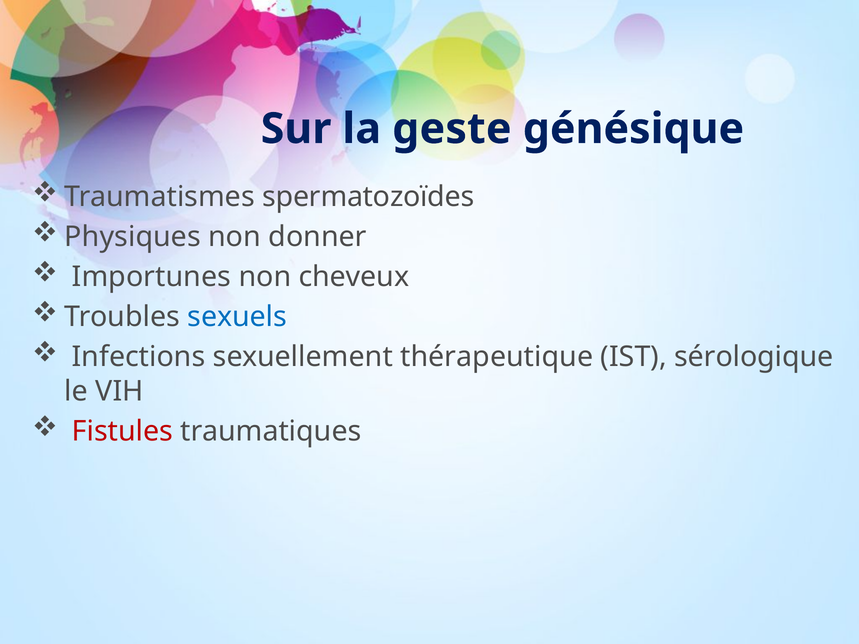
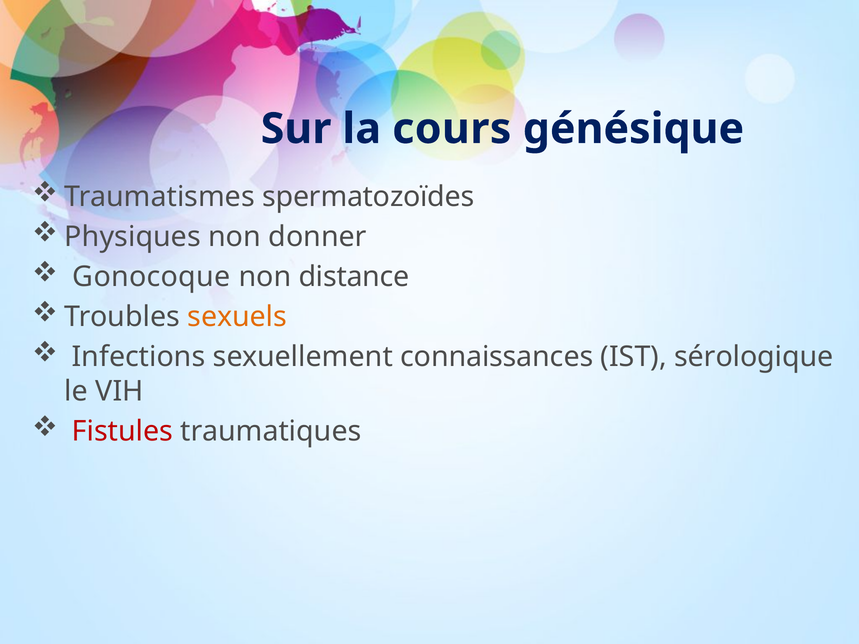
geste: geste -> cours (452, 129)
Importunes: Importunes -> Gonocoque (151, 277)
cheveux: cheveux -> distance (354, 277)
sexuels colour: blue -> orange (237, 317)
thérapeutique: thérapeutique -> connaissances (497, 357)
